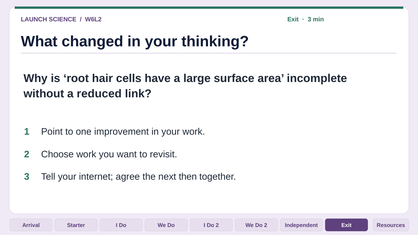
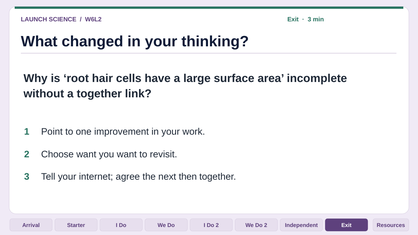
a reduced: reduced -> together (99, 94)
Choose work: work -> want (86, 154)
